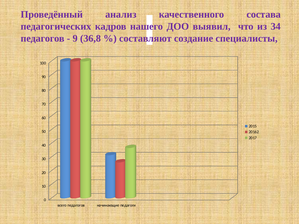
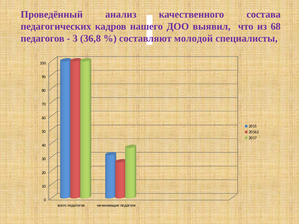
34: 34 -> 68 (276, 26)
9: 9 -> 3 (75, 38)
создание: создание -> молодой (194, 38)
